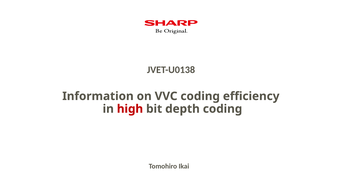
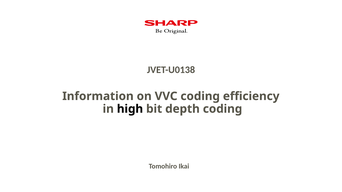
high colour: red -> black (130, 109)
